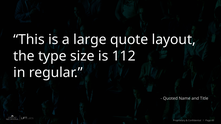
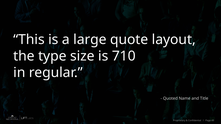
112: 112 -> 710 (124, 56)
